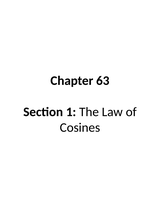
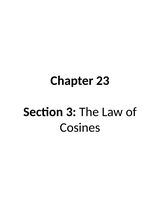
63: 63 -> 23 (103, 81)
1: 1 -> 3 (71, 112)
